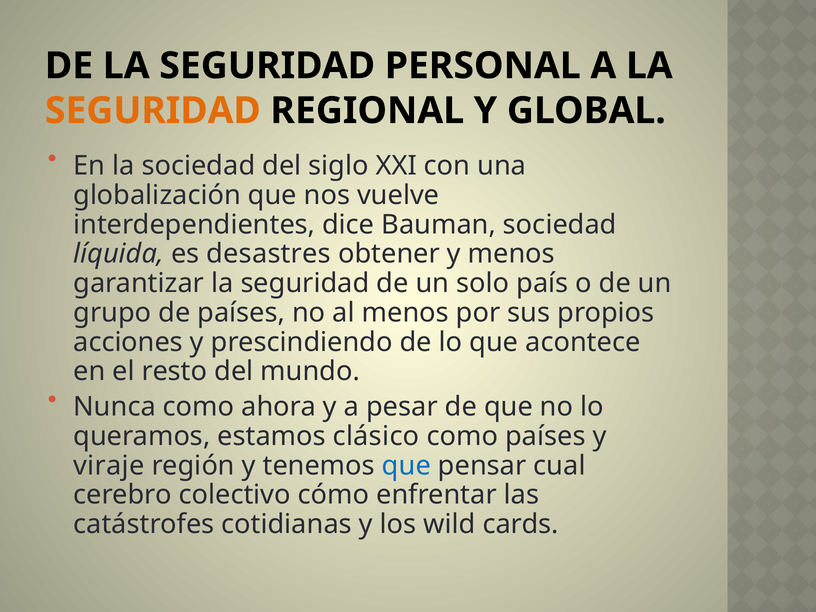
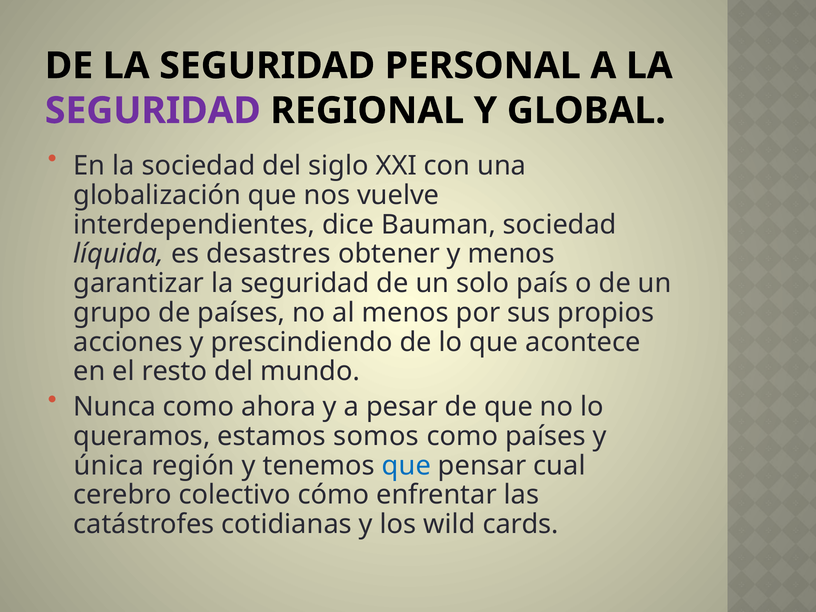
SEGURIDAD colour: orange -> purple (153, 111)
clásico: clásico -> somos (376, 436)
viraje: viraje -> única (109, 466)
